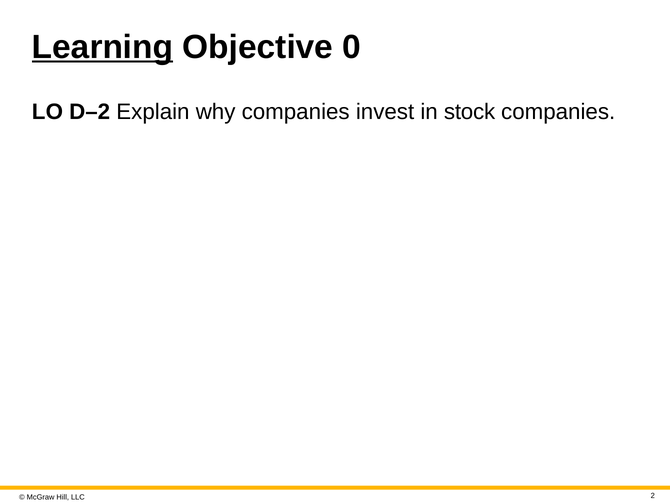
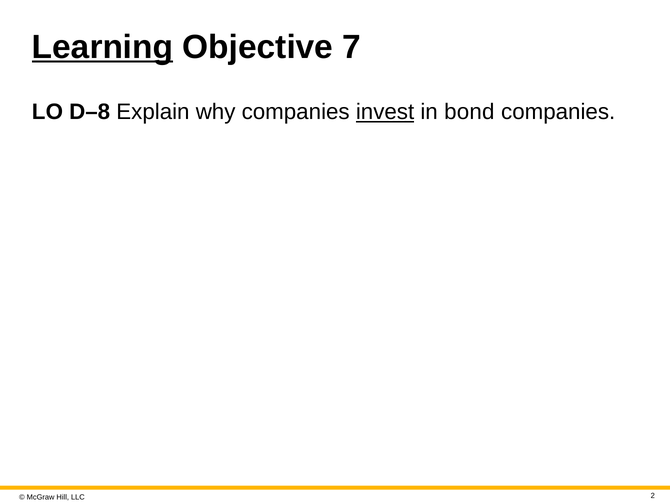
0: 0 -> 7 (352, 47)
D–2: D–2 -> D–8 (90, 112)
invest underline: none -> present (385, 112)
stock: stock -> bond (469, 112)
